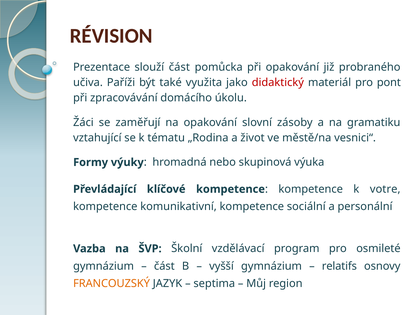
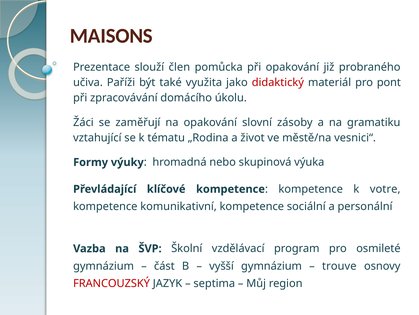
RÉVISION: RÉVISION -> MAISONS (111, 36)
slouží část: část -> člen (179, 67)
relatifs: relatifs -> trouve (339, 266)
FRANCOUZSKÝ colour: orange -> red (112, 283)
